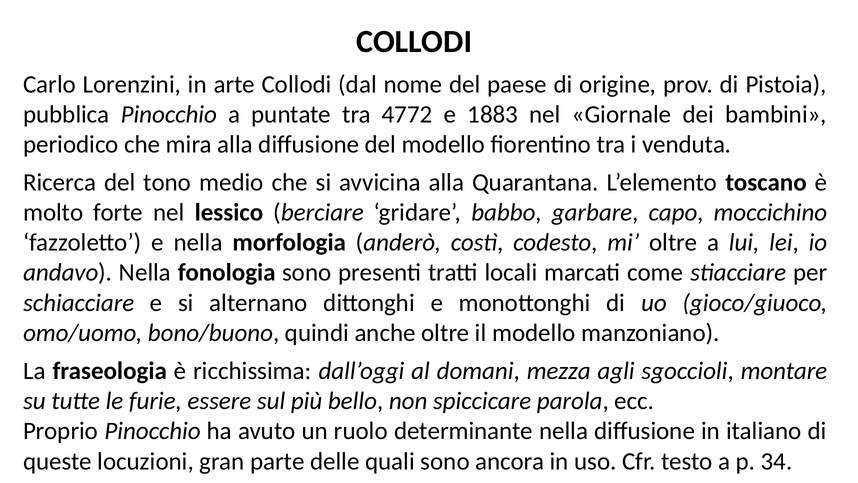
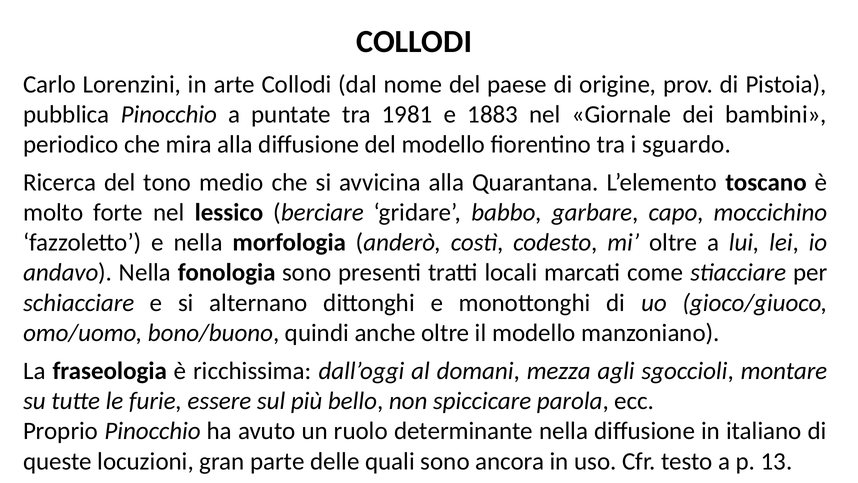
4772: 4772 -> 1981 (407, 114)
venduta: venduta -> sguardo (687, 144)
34: 34 -> 13 (777, 461)
